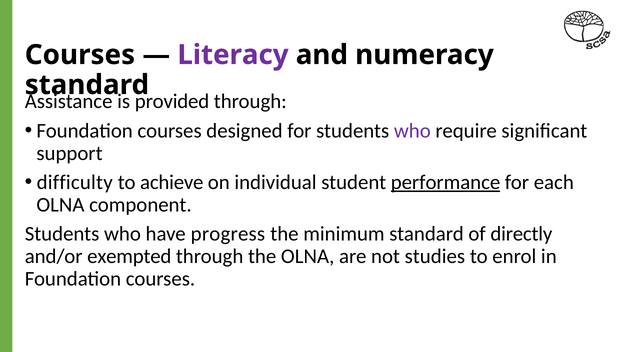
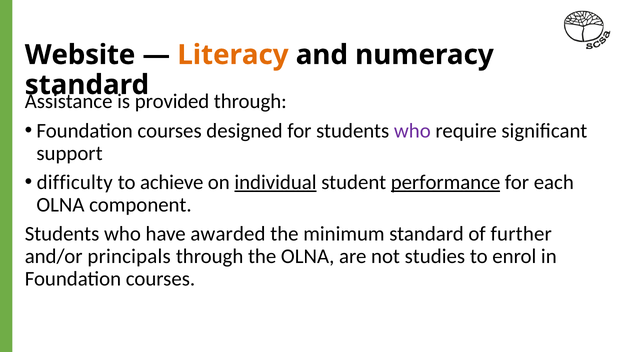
Courses: Courses -> Website (80, 55)
Literacy colour: purple -> orange (233, 55)
individual underline: none -> present (276, 182)
progress: progress -> awarded (228, 234)
directly: directly -> further (521, 234)
exempted: exempted -> principals (129, 256)
